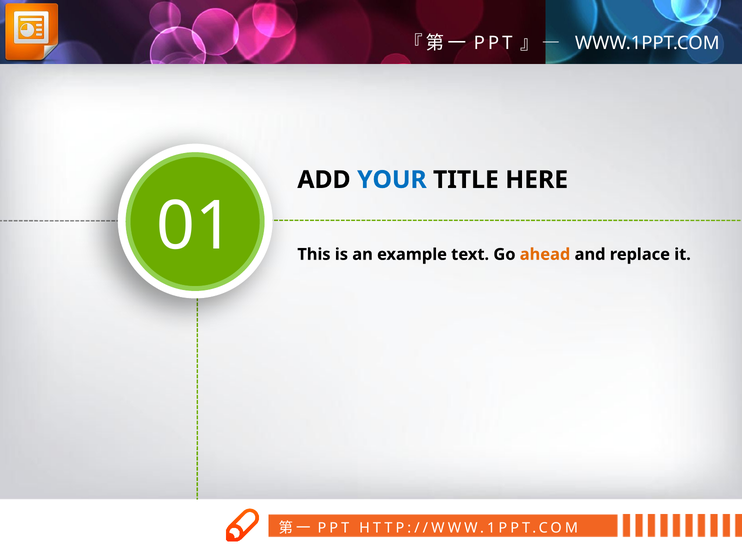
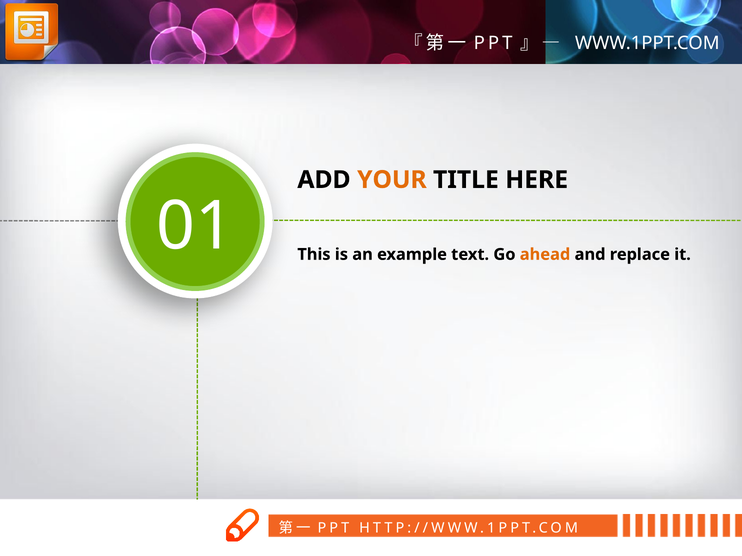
YOUR colour: blue -> orange (392, 180)
